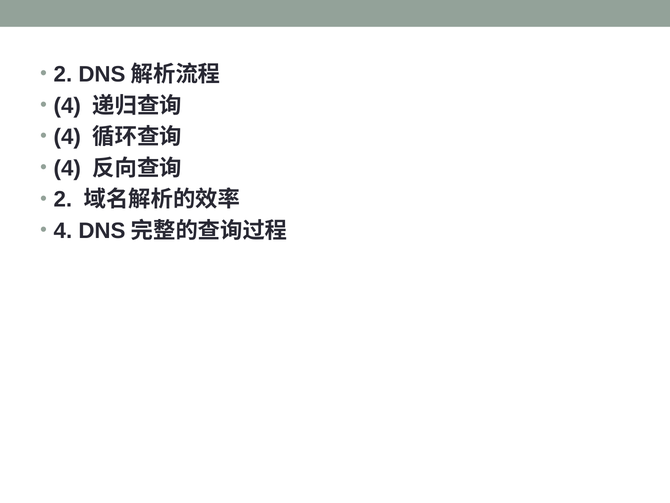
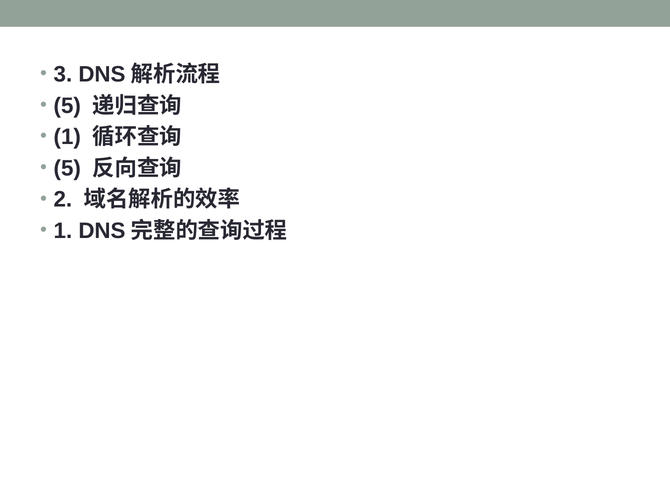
2: 2 -> 3 (63, 74)
4: 4 -> 5 (67, 106)
4: 4 -> 1 (67, 137)
4: 4 -> 5 (67, 168)
4: 4 -> 1 (63, 231)
